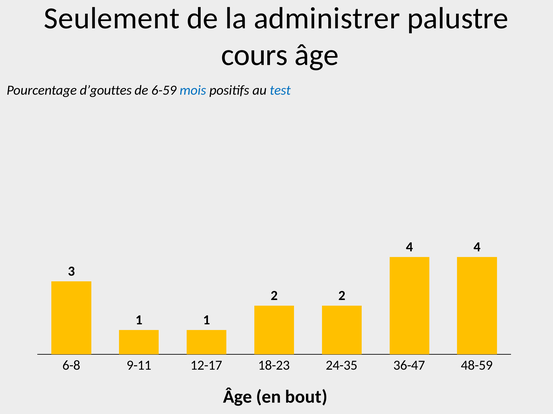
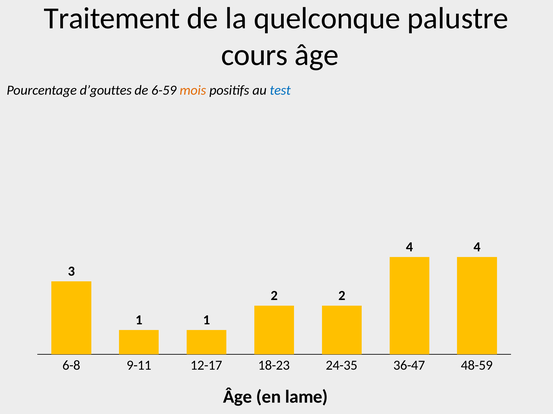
Seulement: Seulement -> Traitement (112, 18)
administrer: administrer -> quelconque (327, 18)
mois colour: blue -> orange (193, 90)
bout: bout -> lame (307, 398)
